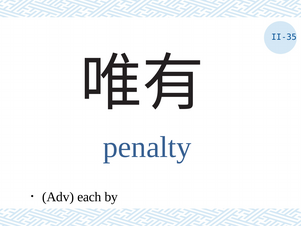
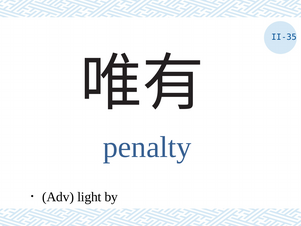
each: each -> light (89, 197)
